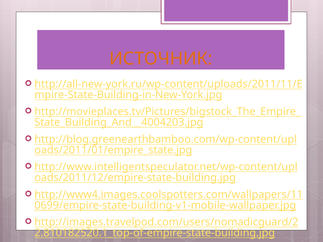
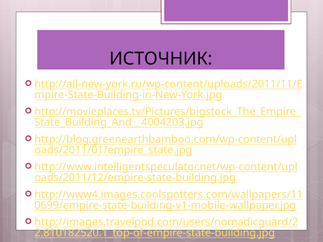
ИСТОЧНИК colour: orange -> black (161, 59)
